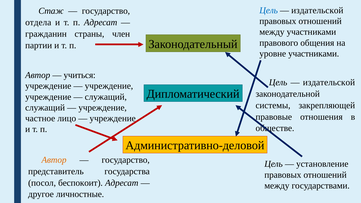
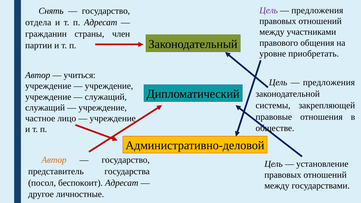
Цель colour: blue -> purple (269, 10)
издательской: издательской -> предложения (317, 10)
Стаж: Стаж -> Снять (51, 11)
участниками: участниками -> приобретать (314, 54)
издательской: издательской -> предложения (329, 82)
